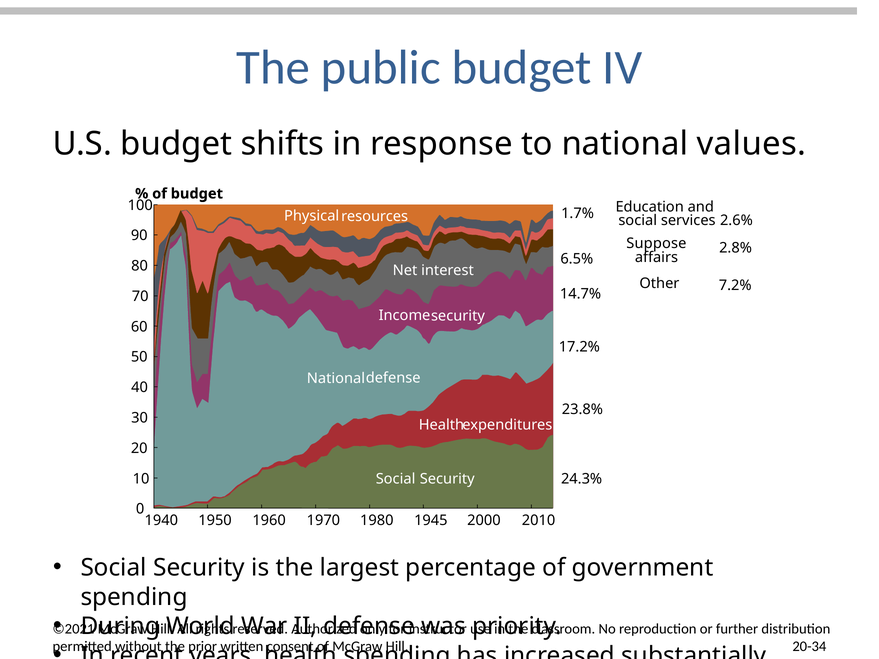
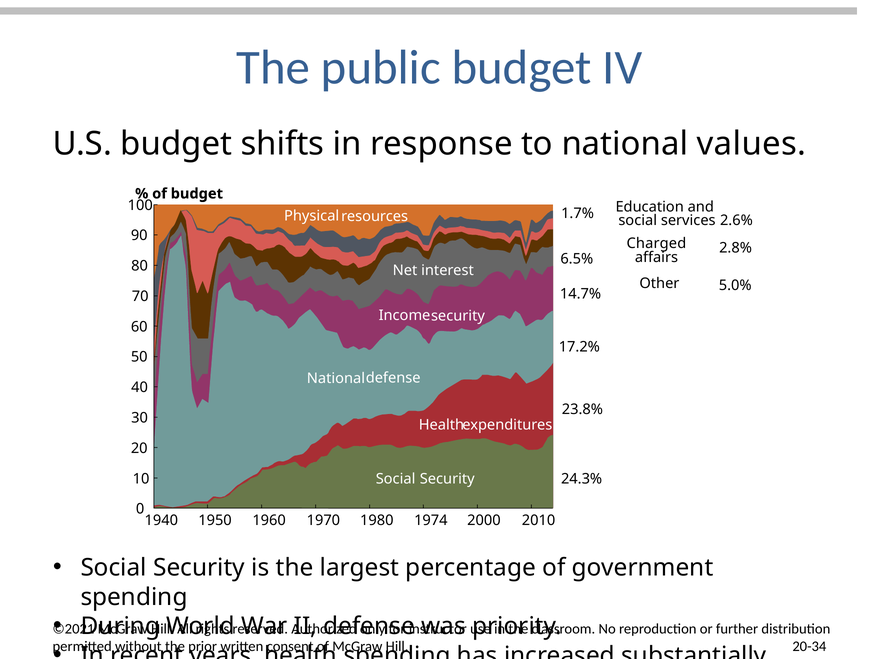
Suppose: Suppose -> Charged (656, 244)
7.2%: 7.2% -> 5.0% (735, 286)
1945: 1945 -> 1974 (431, 521)
